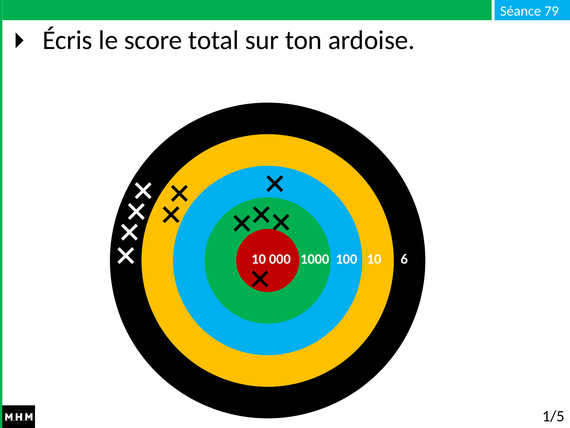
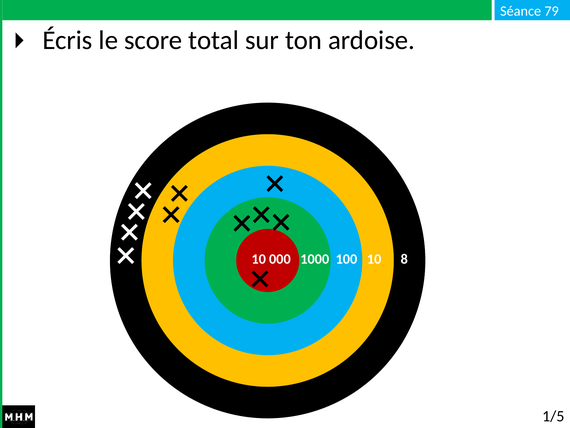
6: 6 -> 8 (404, 259)
